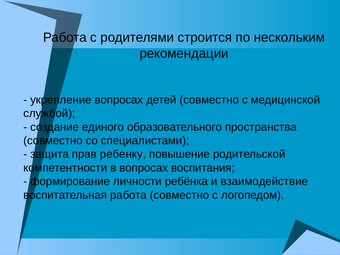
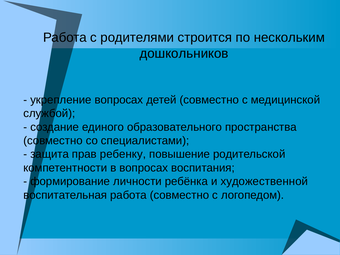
рекомендации: рекомендации -> дошкольников (184, 53)
взаимодействие: взаимодействие -> художественной (264, 181)
